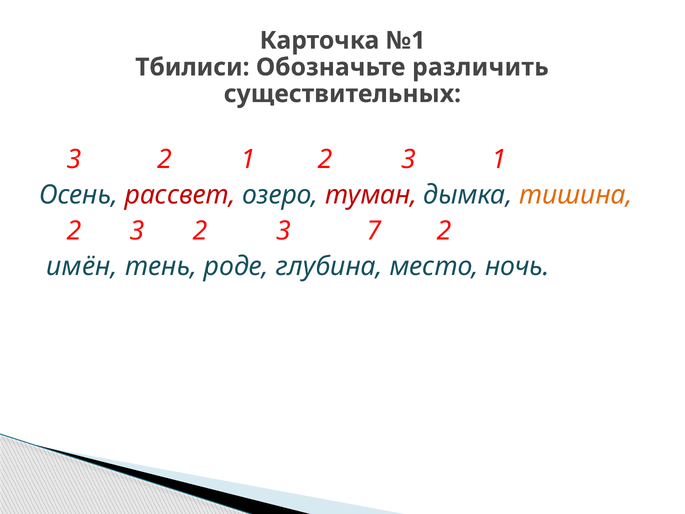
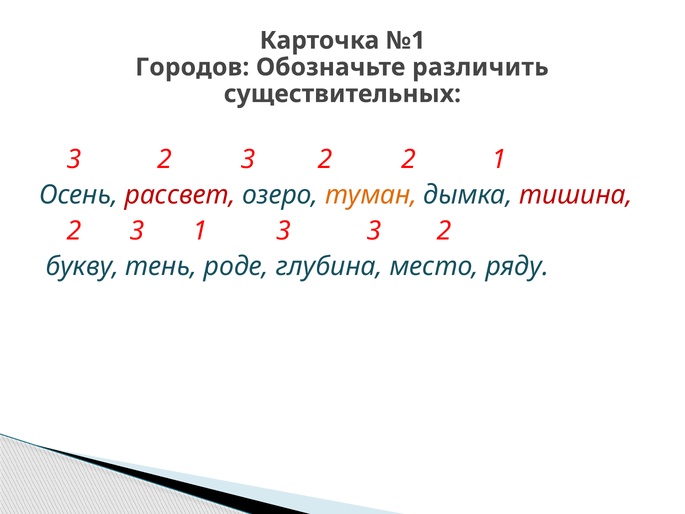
Тбилиси: Тбилиси -> Городов (192, 67)
3 2 1: 1 -> 3 (248, 159)
3: 3 -> 2 (409, 159)
туман colour: red -> orange (371, 195)
тишина colour: orange -> red (576, 195)
2 3 2: 2 -> 1 (200, 231)
3 7: 7 -> 3 (374, 231)
имён: имён -> букву (82, 267)
ночь: ночь -> ряду (517, 267)
